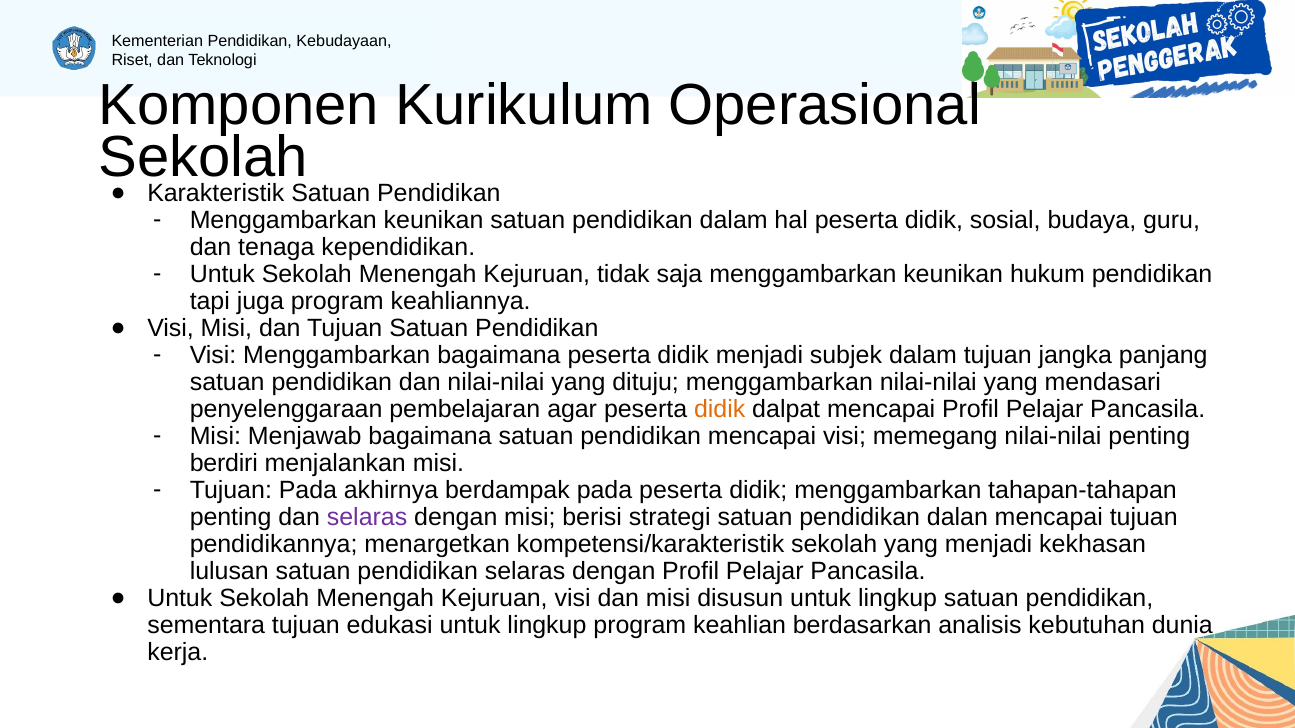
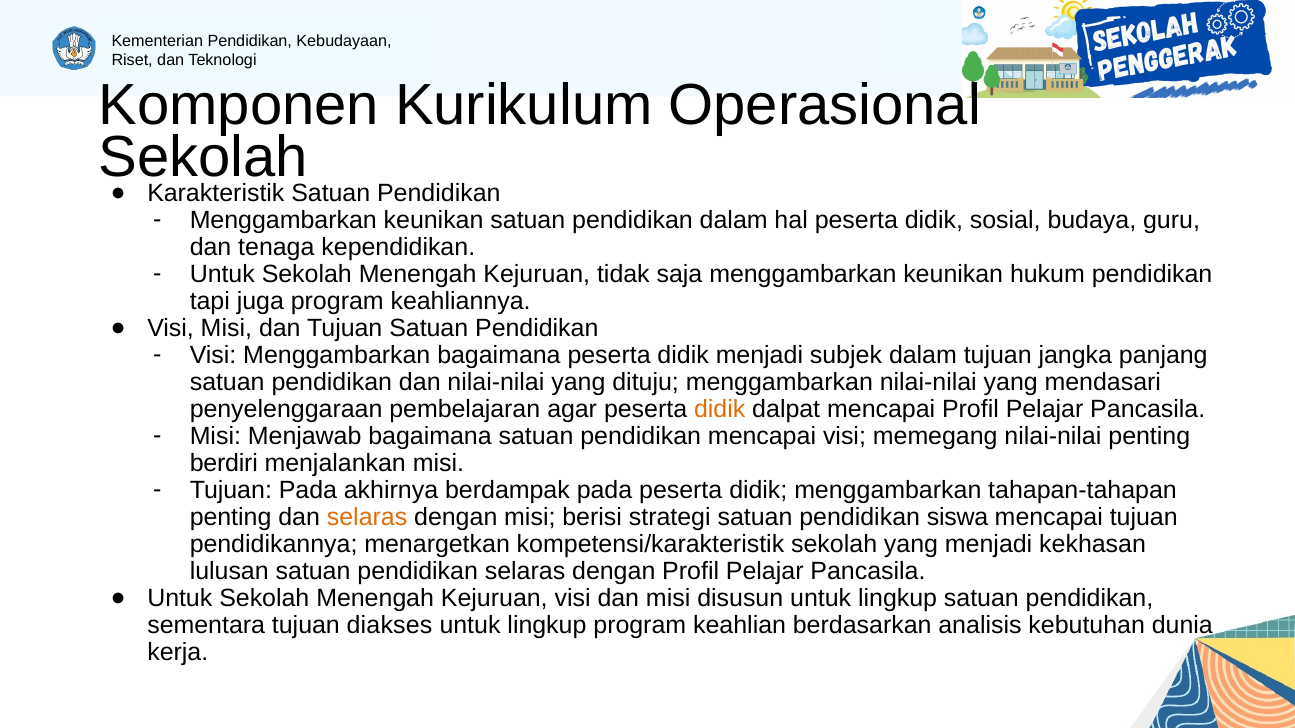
selaras colour: purple -> orange (367, 517)
dalan: dalan -> siswa (958, 517)
edukasi: edukasi -> diakses (390, 625)
